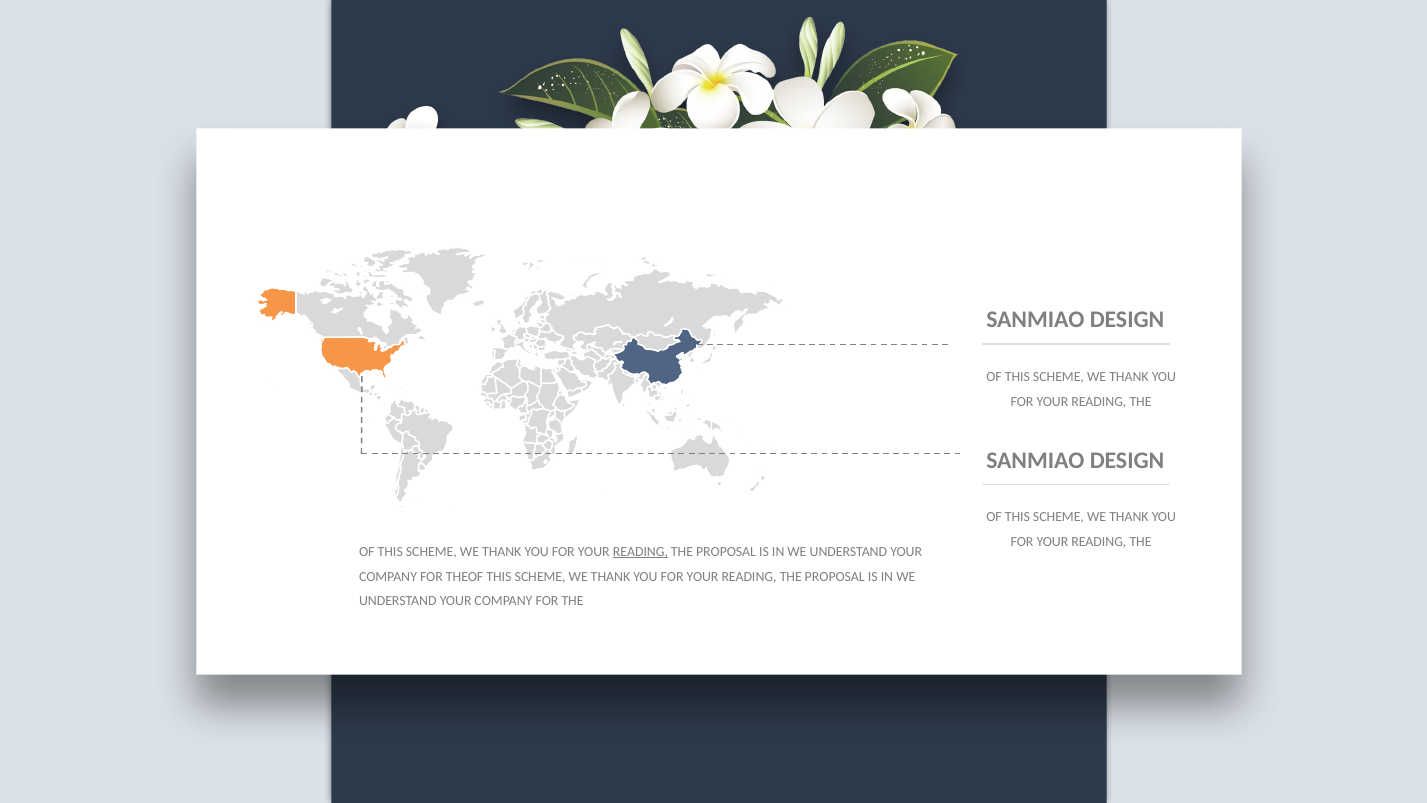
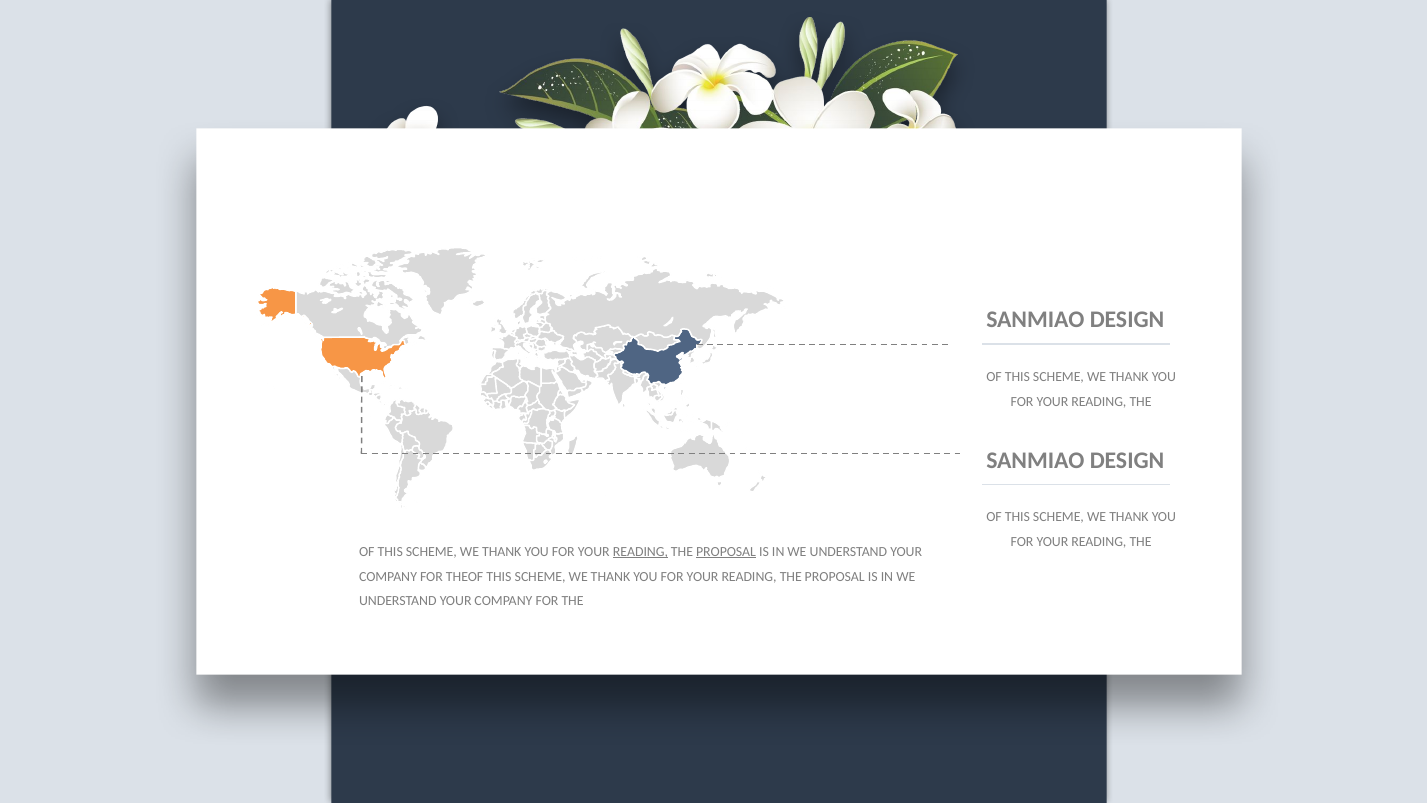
PROPOSAL underline: none -> present (726, 551)
